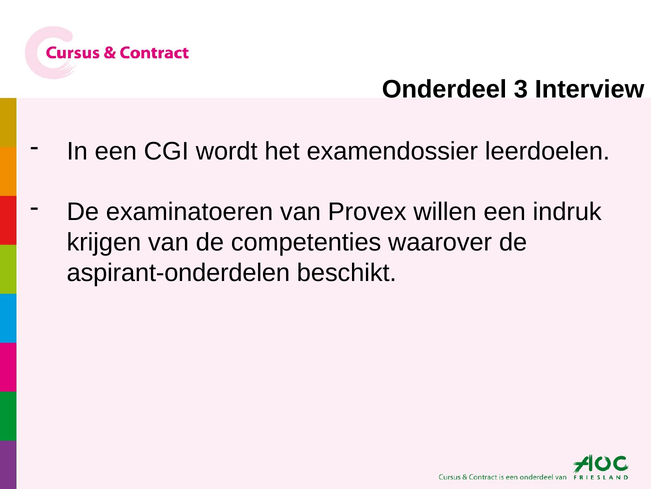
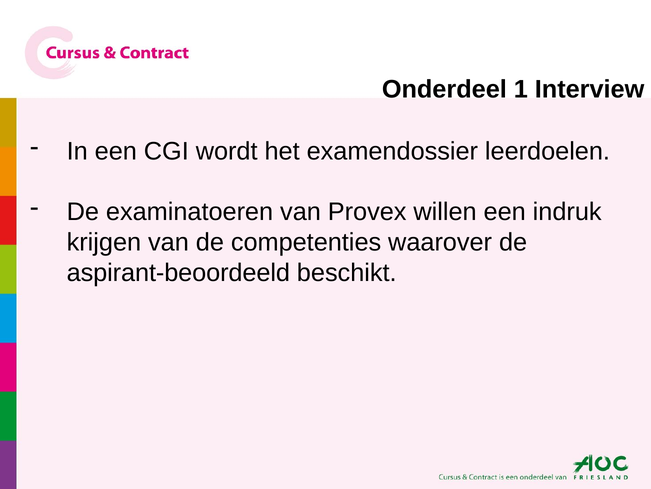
3: 3 -> 1 (521, 89)
aspirant-onderdelen: aspirant-onderdelen -> aspirant-beoordeeld (178, 273)
